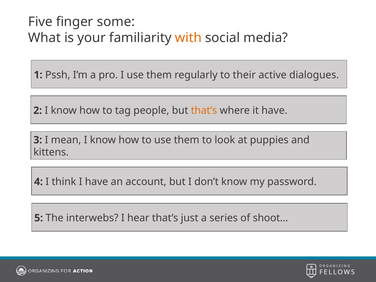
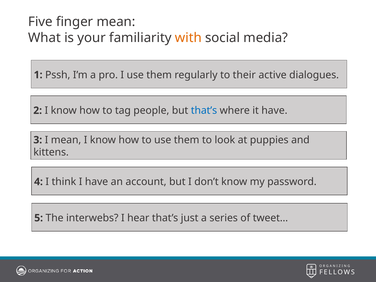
finger some: some -> mean (116, 22)
that’s colour: orange -> blue (204, 110)
shoot…: shoot… -> tweet… (270, 218)
